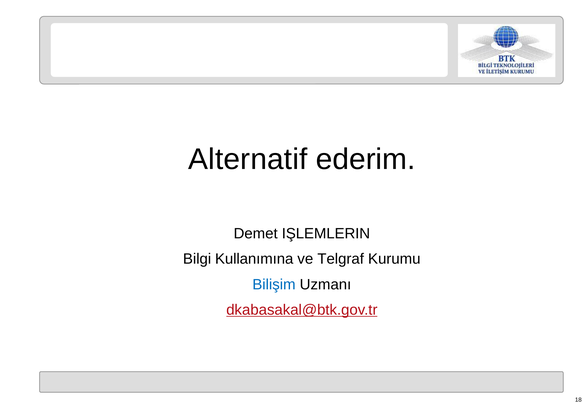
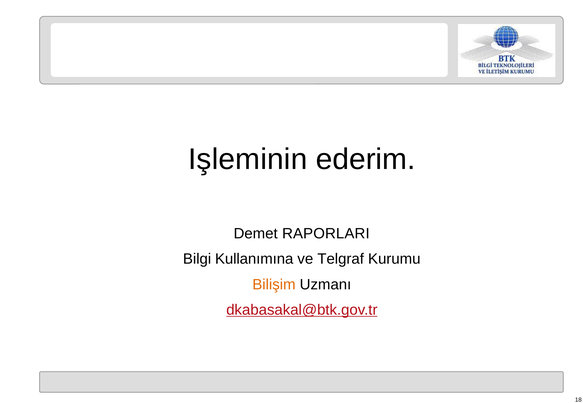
Alternatif: Alternatif -> Işleminin (248, 159)
IŞLEMLERIN: IŞLEMLERIN -> RAPORLARI (326, 234)
Bilişim colour: blue -> orange (274, 285)
